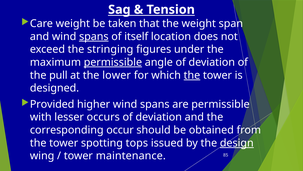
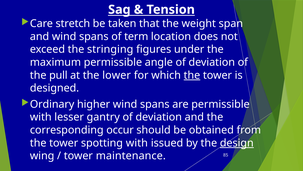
Care weight: weight -> stretch (73, 23)
spans underline: present -> none (94, 36)
itself: itself -> term (136, 36)
permissible underline: present -> none (113, 62)
Provided: Provided -> Ordinary (52, 104)
occurs: occurs -> gantry (103, 117)
spotting tops: tops -> with (137, 142)
